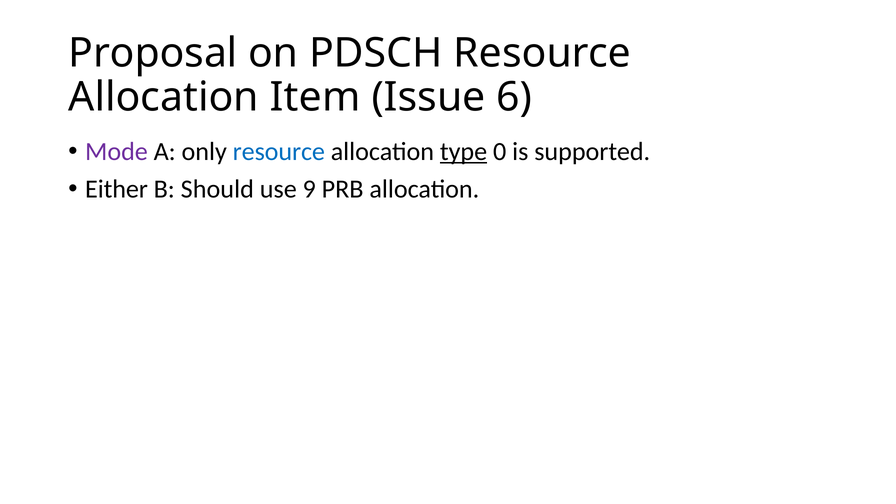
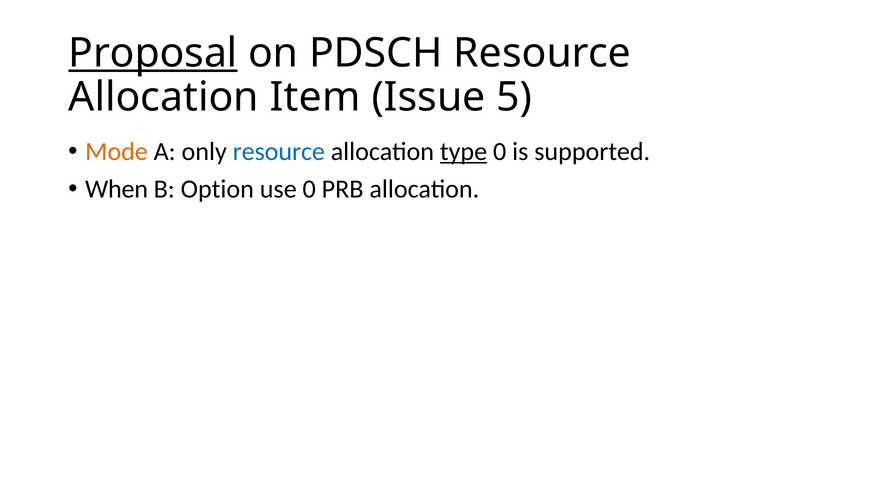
Proposal underline: none -> present (153, 53)
6: 6 -> 5 (514, 97)
Mode colour: purple -> orange (116, 151)
Either: Either -> When (117, 189)
Should: Should -> Option (217, 189)
use 9: 9 -> 0 (309, 189)
